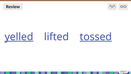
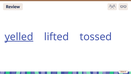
tossed underline: present -> none (96, 37)
